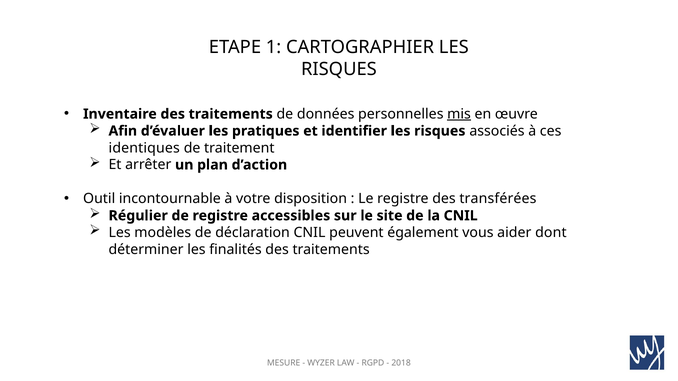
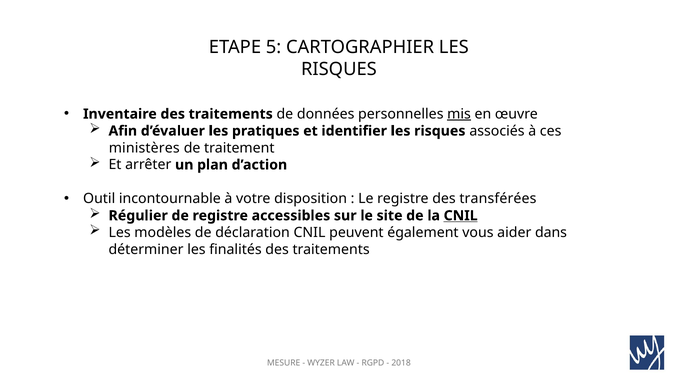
1: 1 -> 5 (274, 47)
identiques: identiques -> ministères (144, 148)
CNIL underline: none -> present (461, 216)
dont: dont -> dans (551, 233)
